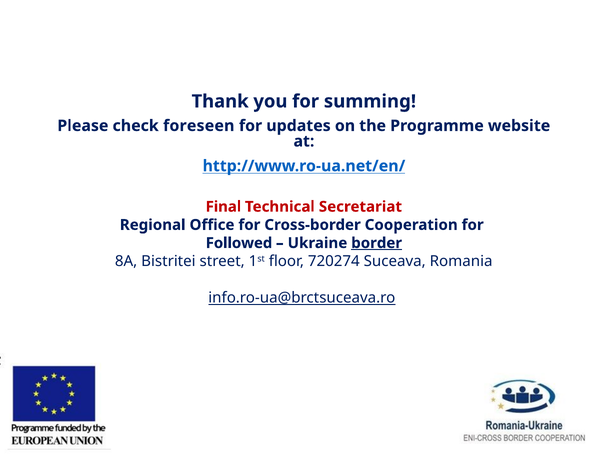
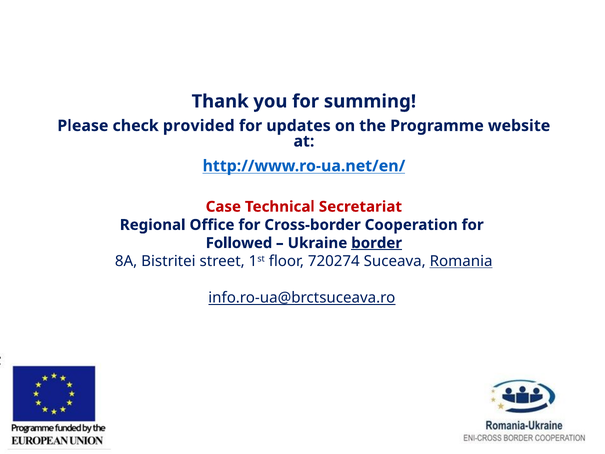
foreseen: foreseen -> provided (199, 126)
Final: Final -> Case (223, 207)
Romania underline: none -> present (461, 261)
